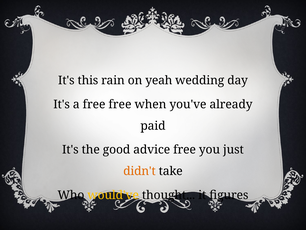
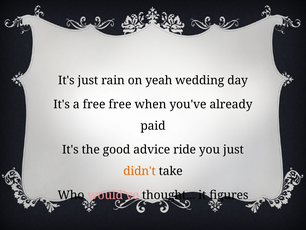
It's this: this -> just (88, 80)
advice free: free -> ride (185, 149)
would've colour: yellow -> pink (113, 195)
